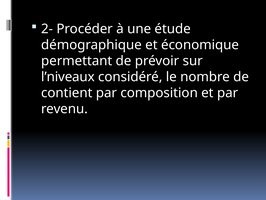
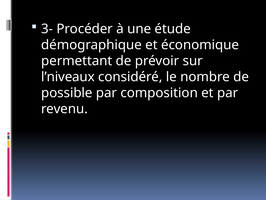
2-: 2- -> 3- (47, 29)
contient: contient -> possible (67, 93)
